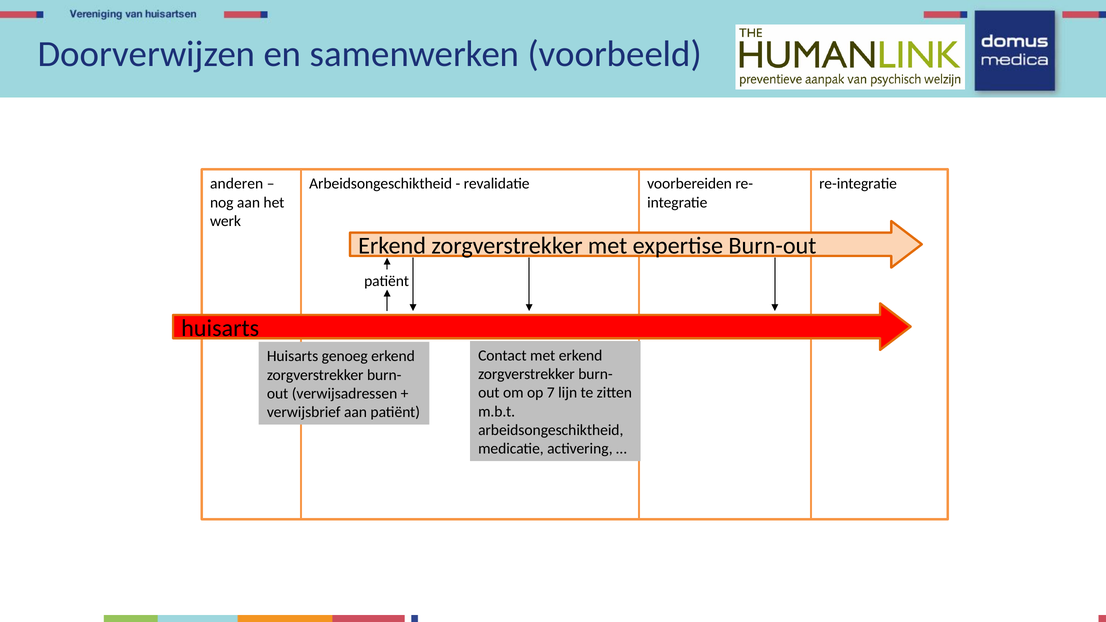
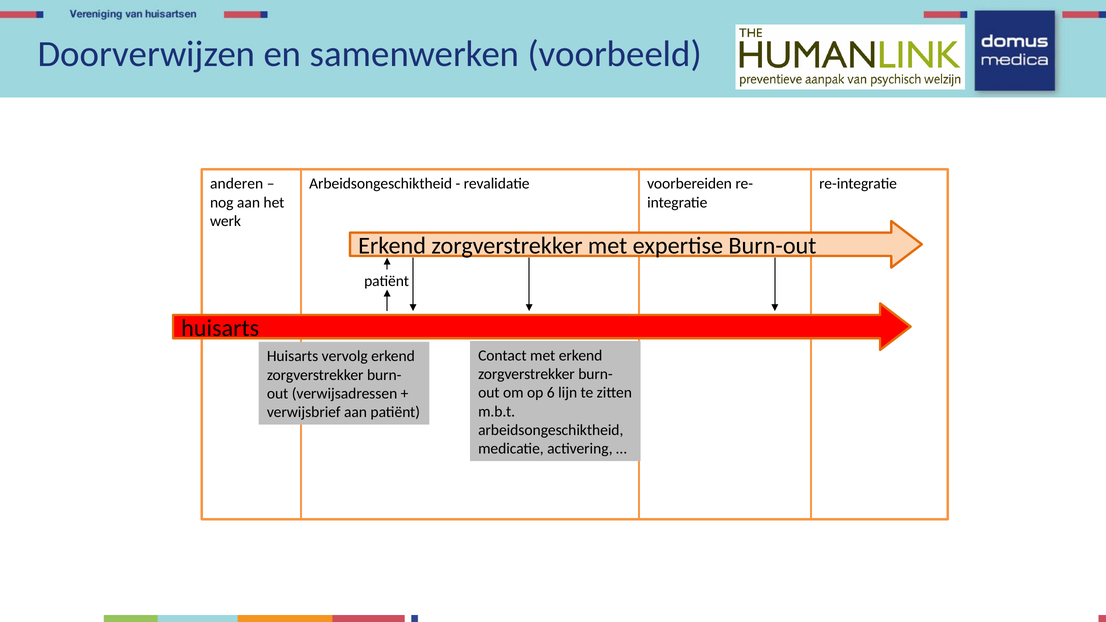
genoeg: genoeg -> vervolg (345, 356)
7: 7 -> 6 (551, 393)
